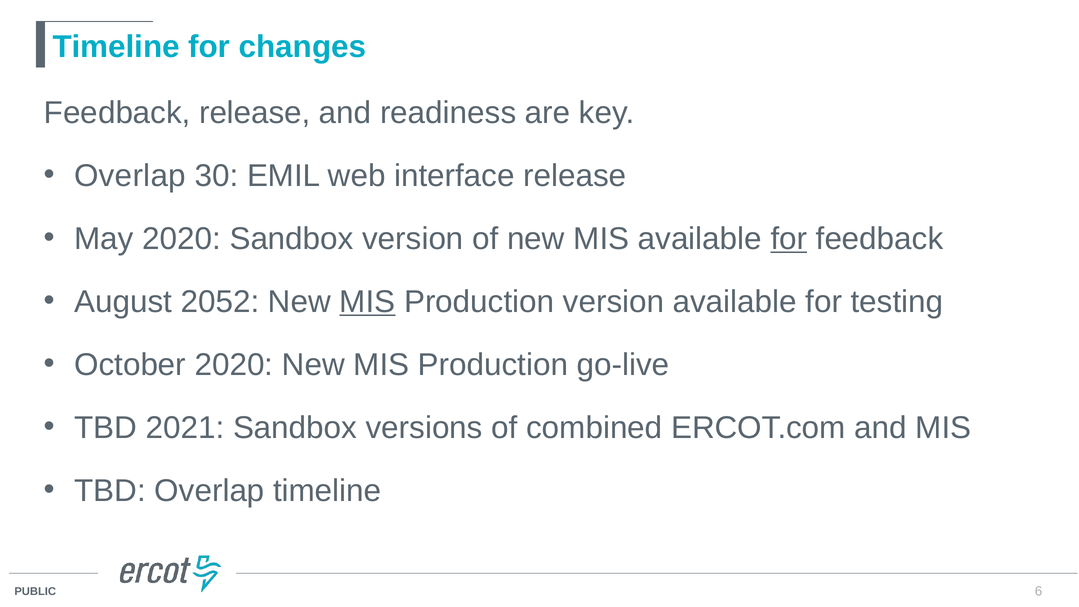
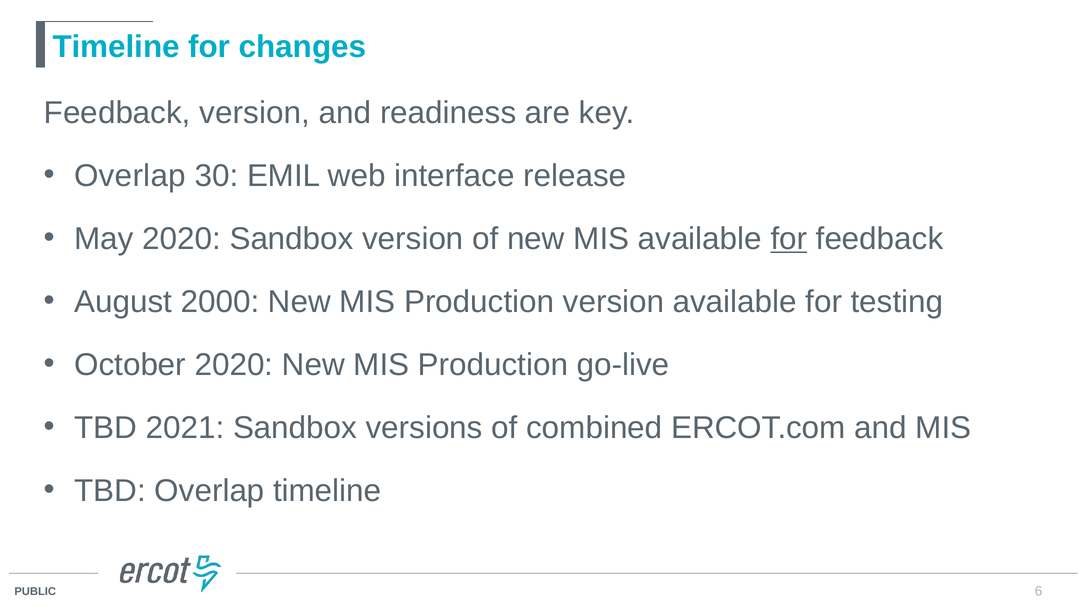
Feedback release: release -> version (255, 113)
2052: 2052 -> 2000 (220, 302)
MIS underline: present -> none (367, 302)
